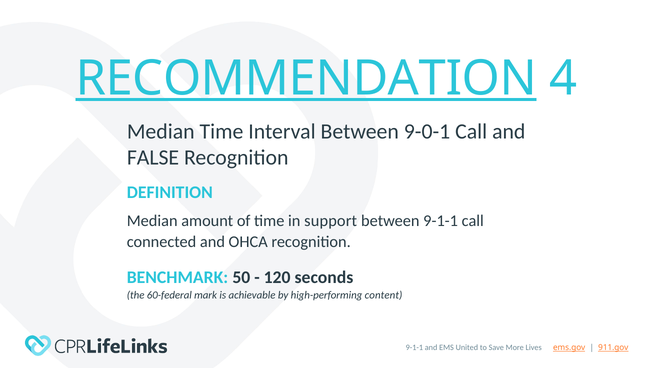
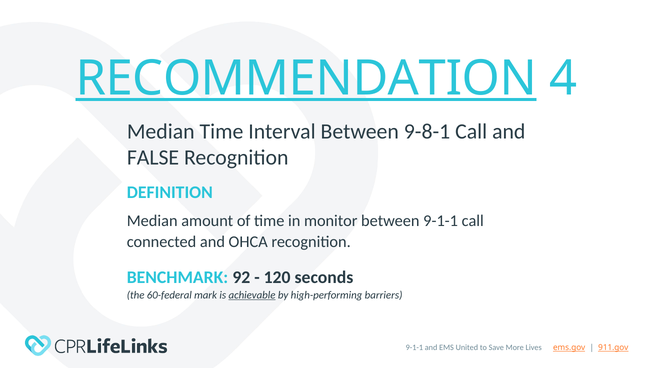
9-0-1: 9-0-1 -> 9-8-1 (427, 131)
support: support -> monitor (331, 220)
50: 50 -> 92 (241, 277)
achievable underline: none -> present (252, 294)
content: content -> barriers (384, 294)
